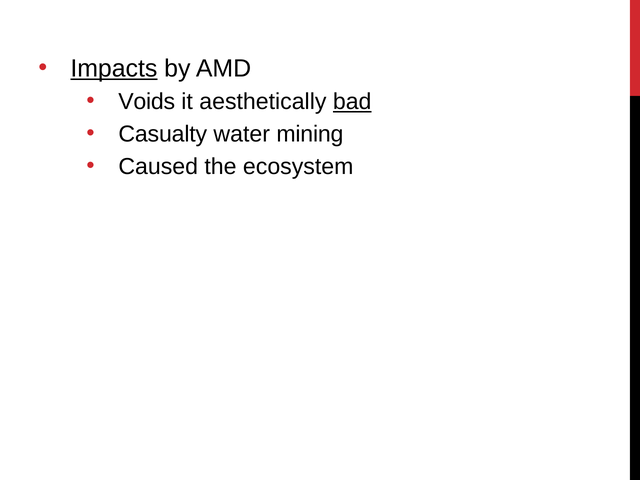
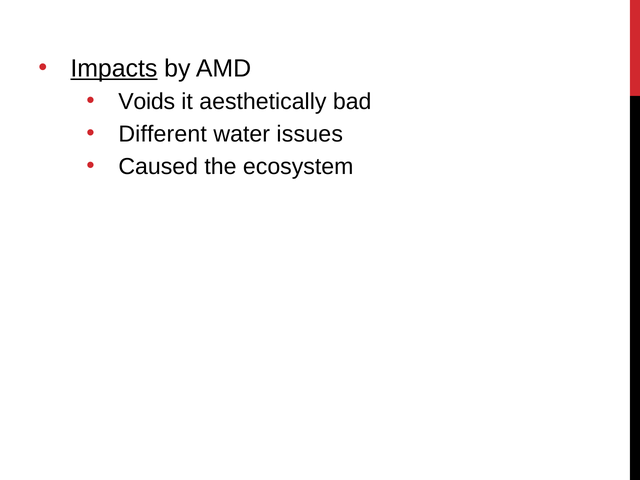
bad underline: present -> none (352, 102)
Casualty: Casualty -> Different (163, 134)
mining: mining -> issues (310, 134)
